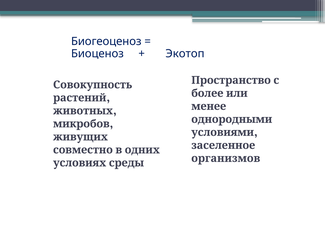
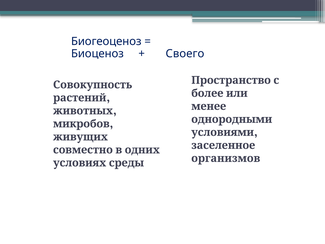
Экотоп: Экотоп -> Своего (185, 54)
